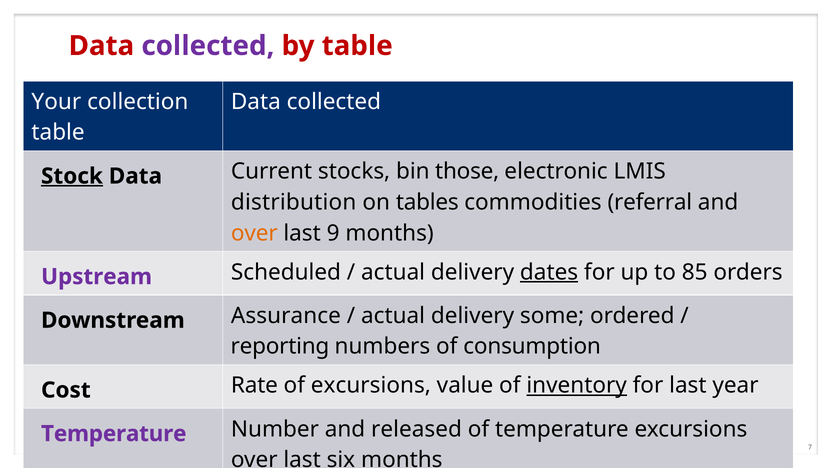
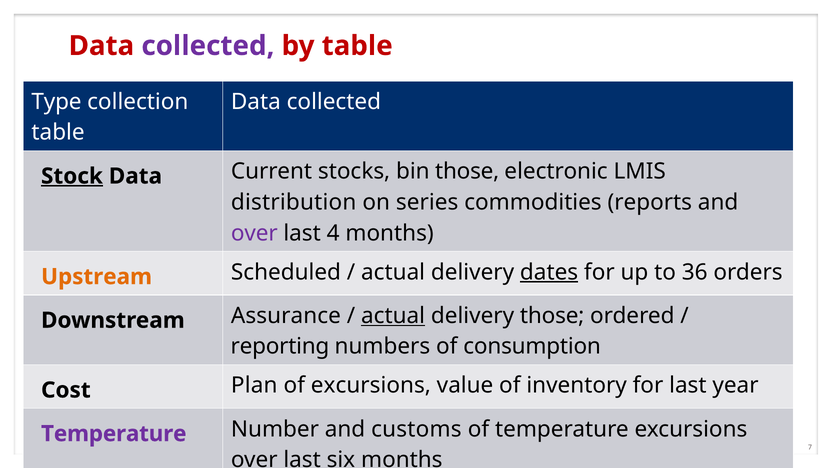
Your: Your -> Type (57, 102)
tables: tables -> series (427, 202)
referral: referral -> reports (650, 202)
over colour: orange -> purple (254, 233)
9: 9 -> 4 (333, 233)
Upstream colour: purple -> orange (97, 277)
85: 85 -> 36 (695, 272)
actual underline: none -> present (393, 316)
delivery some: some -> those (552, 316)
Rate: Rate -> Plan (254, 386)
inventory underline: present -> none (577, 386)
released: released -> customs (416, 429)
